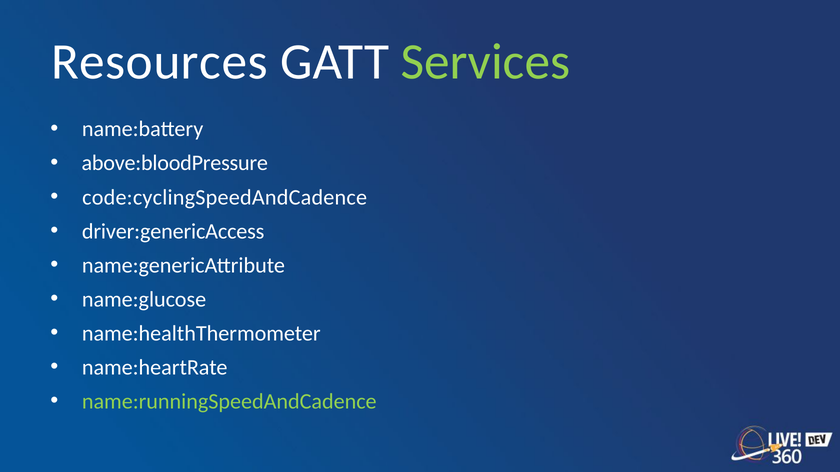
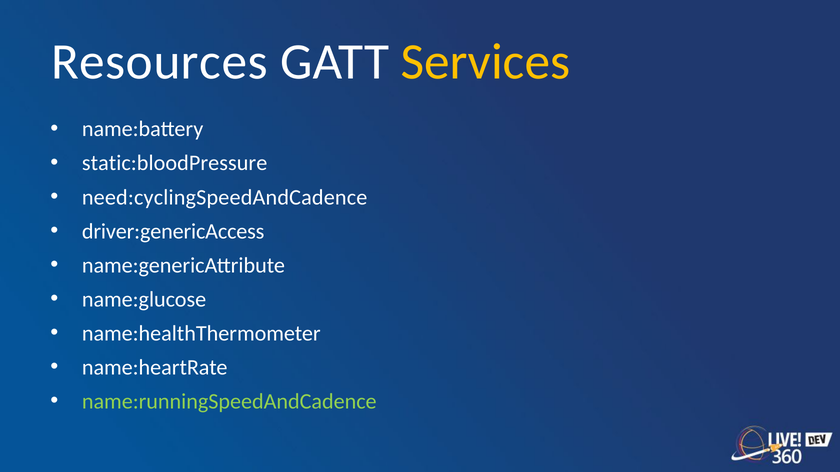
Services colour: light green -> yellow (486, 62)
above:bloodPressure: above:bloodPressure -> static:bloodPressure (175, 163)
code:cyclingSpeedAndCadence: code:cyclingSpeedAndCadence -> need:cyclingSpeedAndCadence (225, 197)
